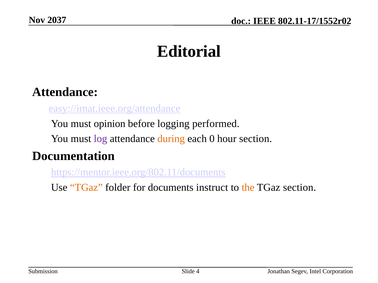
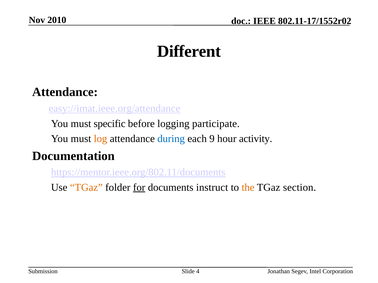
2037: 2037 -> 2010 (57, 20)
Editorial: Editorial -> Different (189, 52)
opinion: opinion -> specific (110, 124)
performed: performed -> participate (216, 124)
log colour: purple -> orange (101, 139)
during colour: orange -> blue (171, 139)
0: 0 -> 9 (212, 139)
hour section: section -> activity (256, 139)
for underline: none -> present (139, 188)
